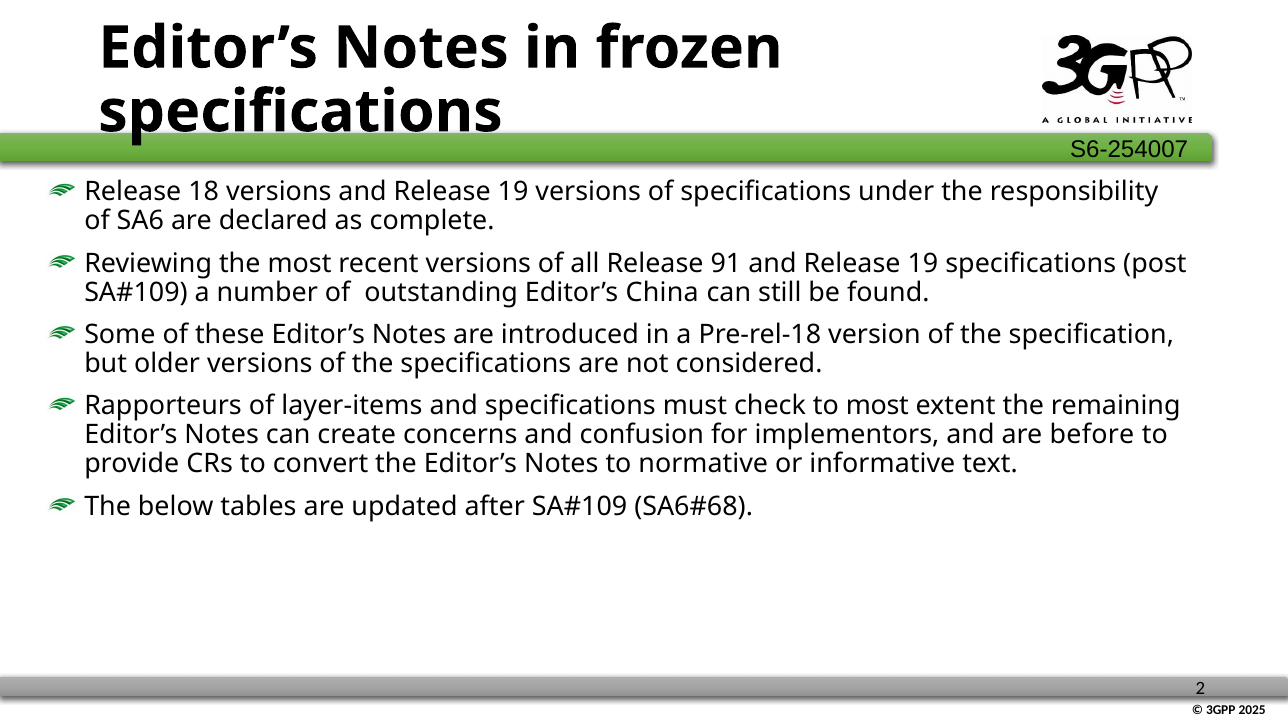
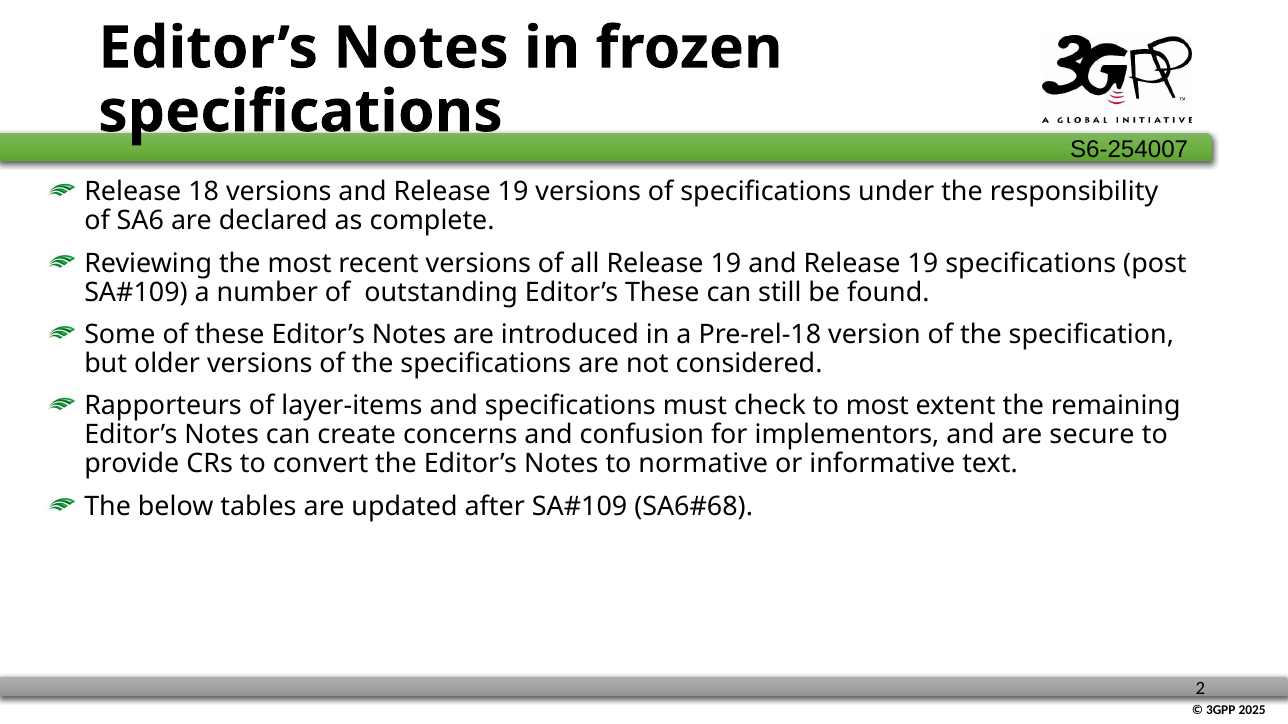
all Release 91: 91 -> 19 (726, 263)
Editor’s China: China -> These (662, 292)
before: before -> secure (1092, 435)
